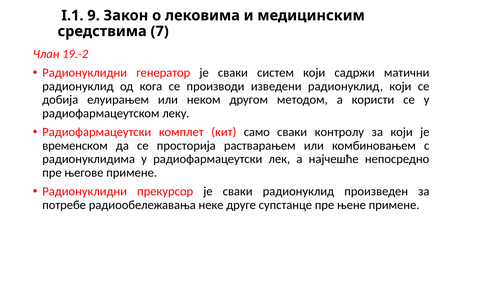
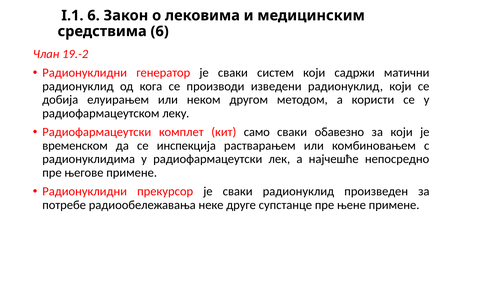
I.1 9: 9 -> 6 (94, 16)
средствима 7: 7 -> 6 (160, 31)
контролу: контролу -> обавезно (339, 132)
просторија: просторија -> инспекција (186, 146)
